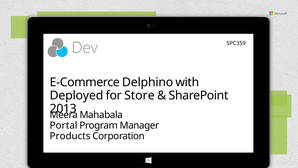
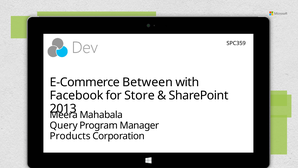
Delphino: Delphino -> Between (148, 82)
Deployed: Deployed -> Facebook (77, 95)
Portal: Portal -> Query (64, 125)
